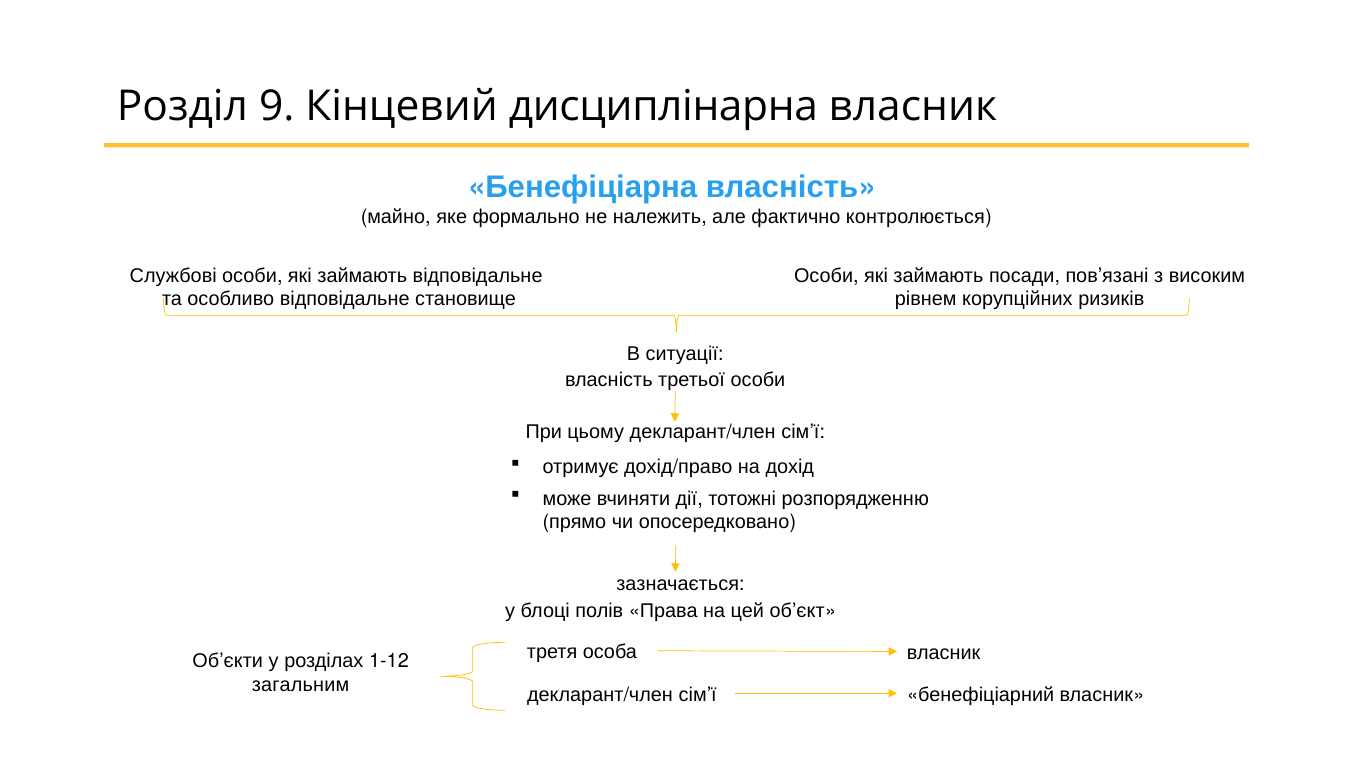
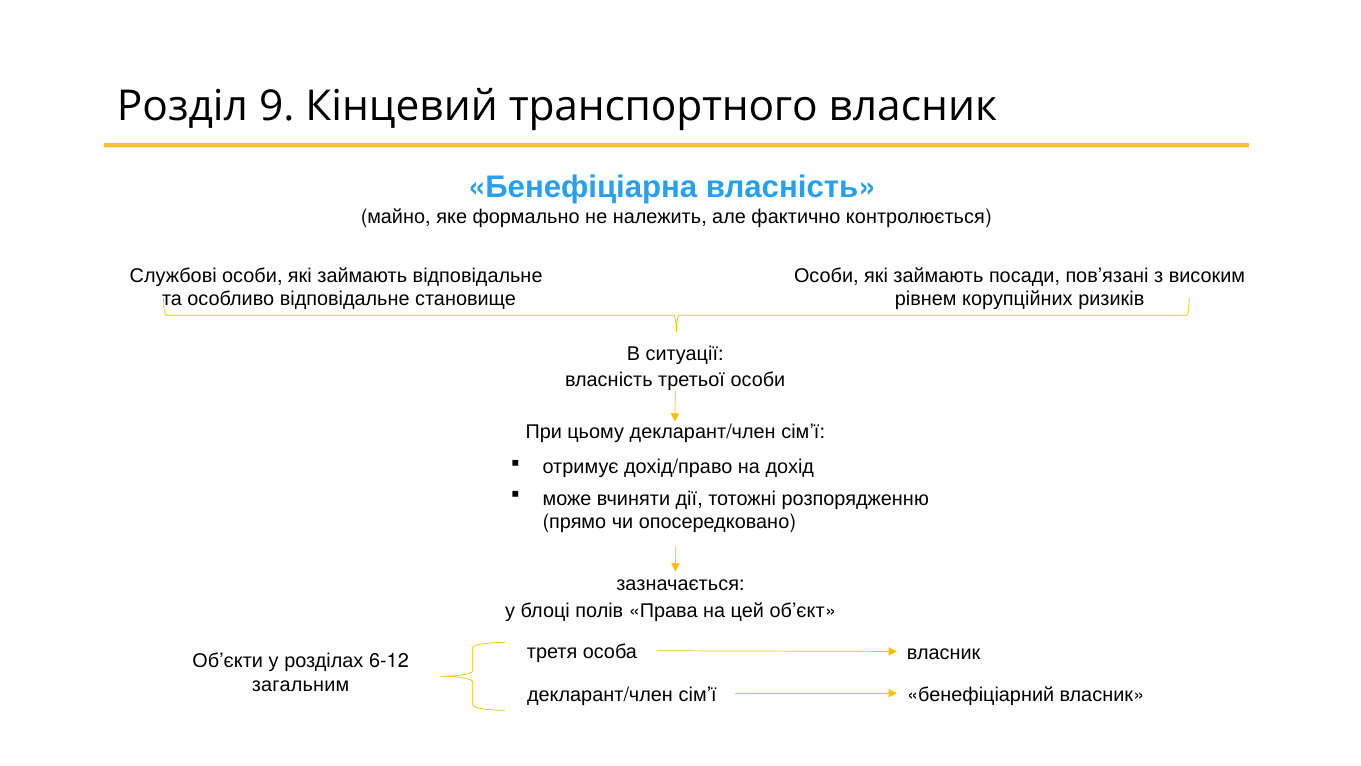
дисциплінарна: дисциплінарна -> транспортного (663, 106)
1-12: 1-12 -> 6-12 (389, 661)
